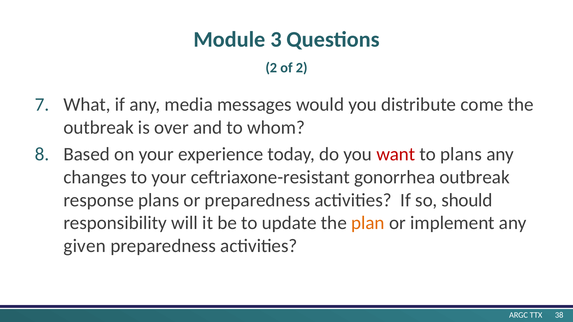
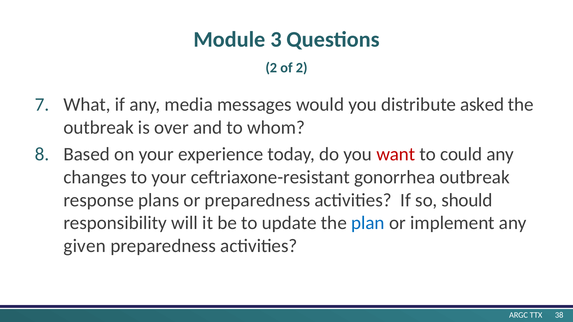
come: come -> asked (482, 105)
to plans: plans -> could (461, 154)
plan colour: orange -> blue (368, 223)
